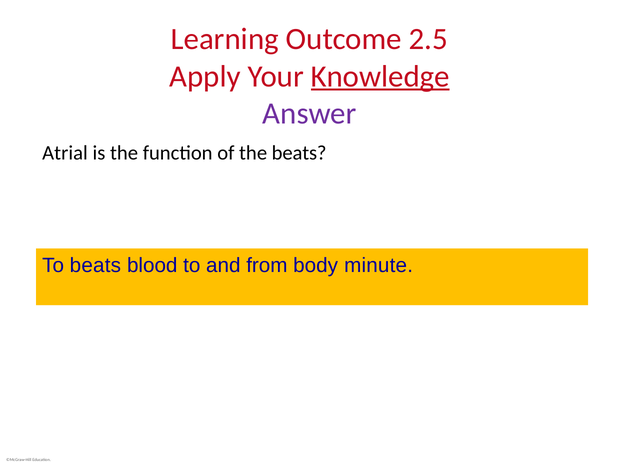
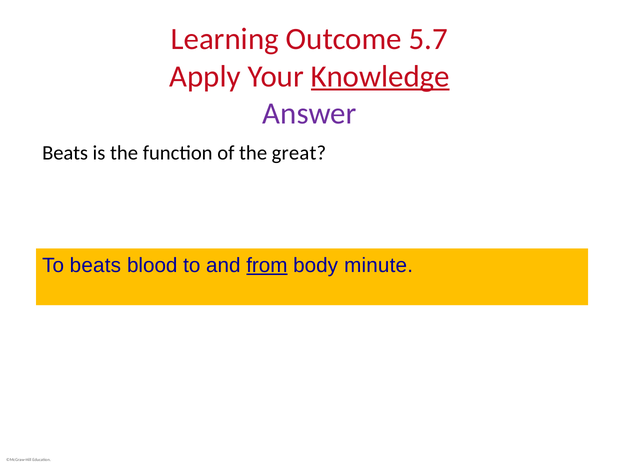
2.5: 2.5 -> 5.7 (428, 39)
Atrial: Atrial -> Beats (65, 153)
the beats: beats -> great (299, 153)
from underline: none -> present (267, 265)
